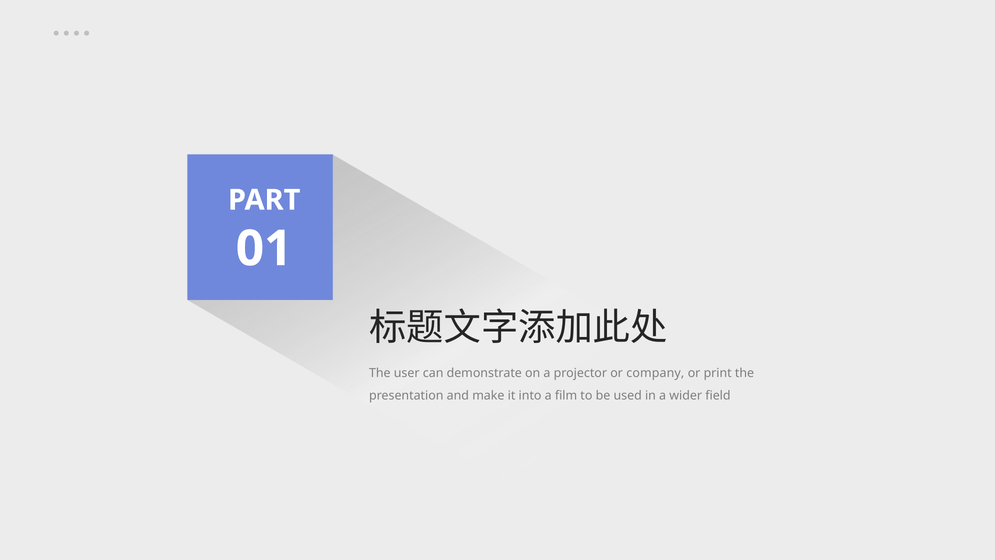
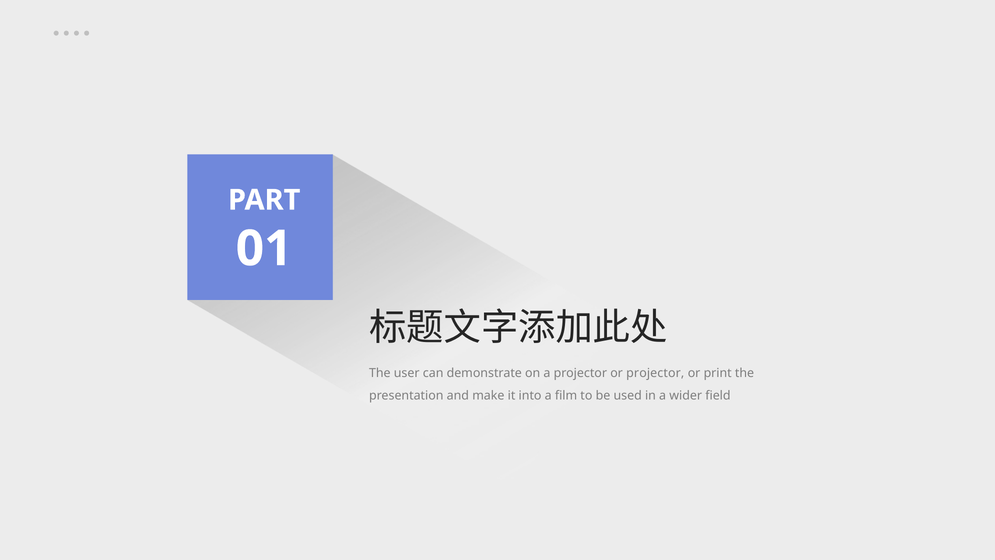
or company: company -> projector (655, 373)
